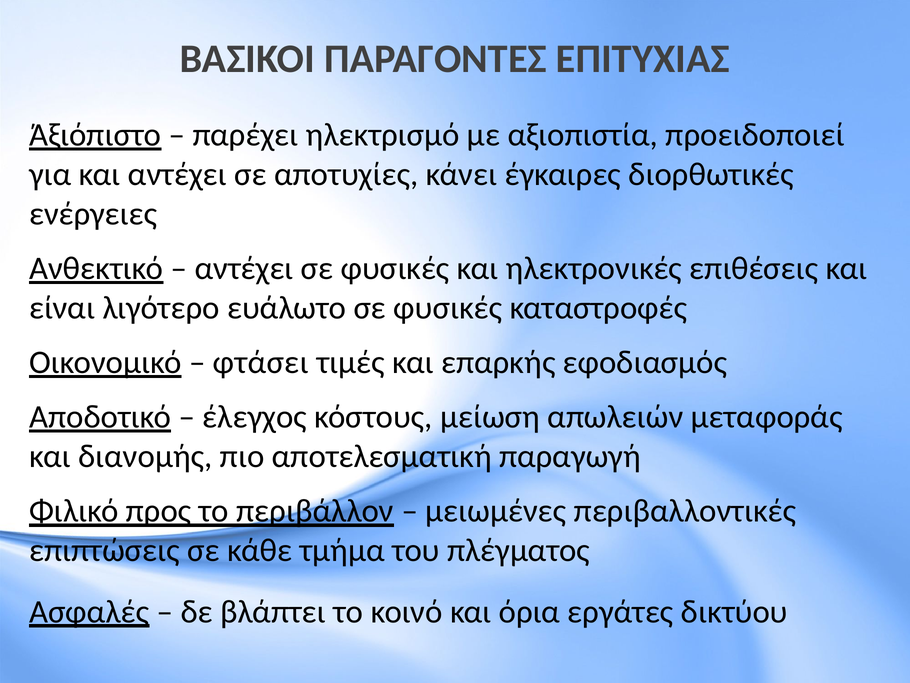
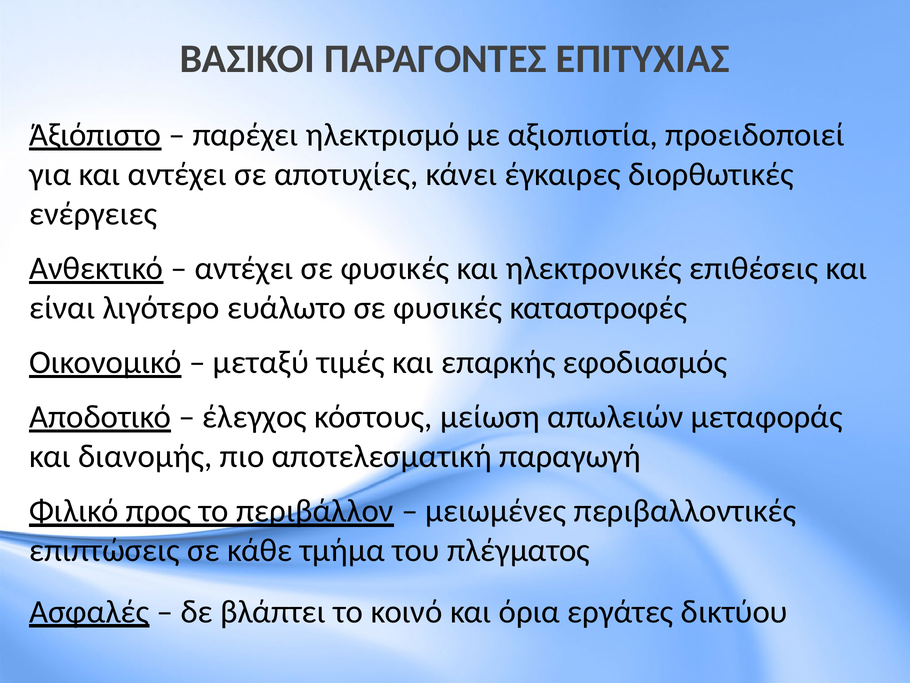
φτάσει: φτάσει -> μεταξύ (261, 362)
